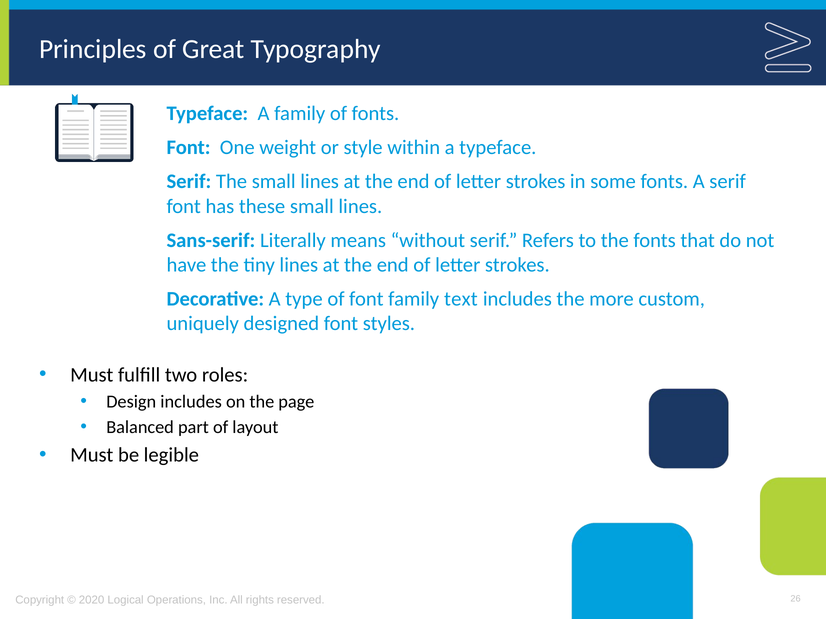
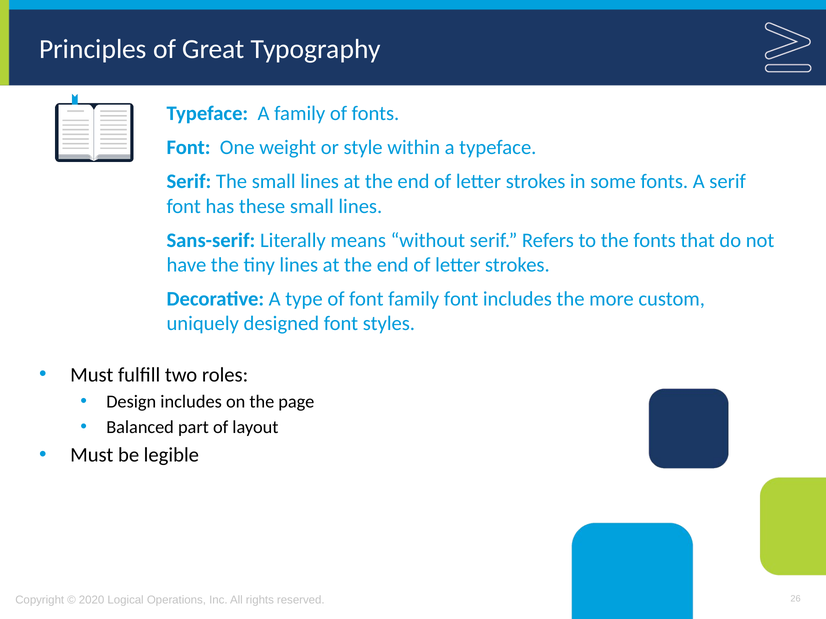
family text: text -> font (461, 299)
